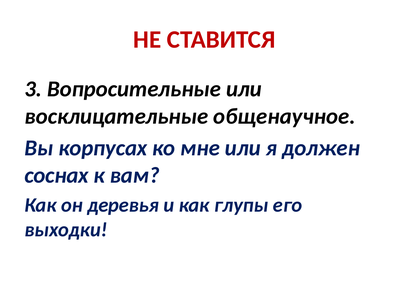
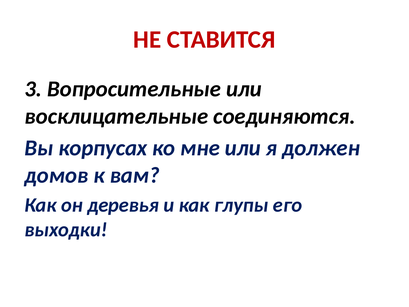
общенаучное: общенаучное -> соединяются (284, 116)
соснах: соснах -> домов (56, 175)
